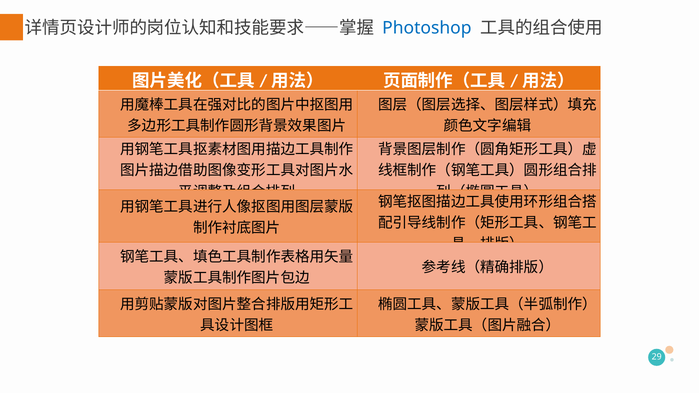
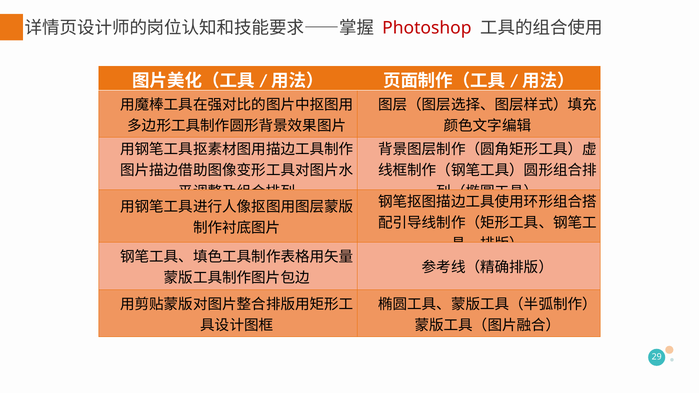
Photoshop colour: blue -> red (427, 28)
